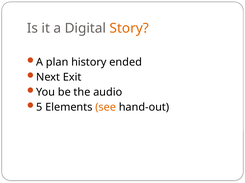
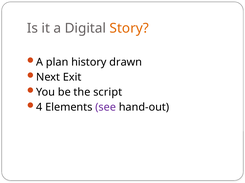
ended: ended -> drawn (126, 62)
audio: audio -> script (108, 92)
5: 5 -> 4 (39, 107)
see colour: orange -> purple (106, 107)
